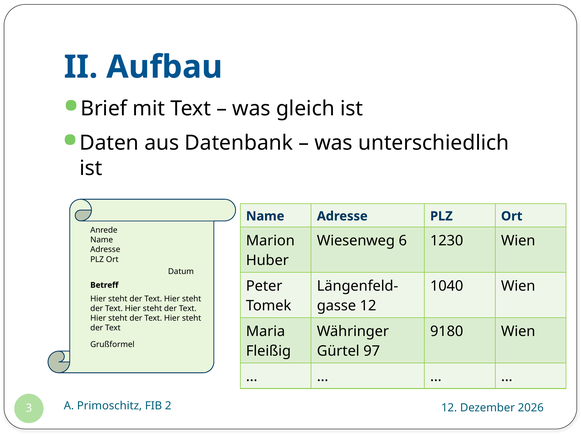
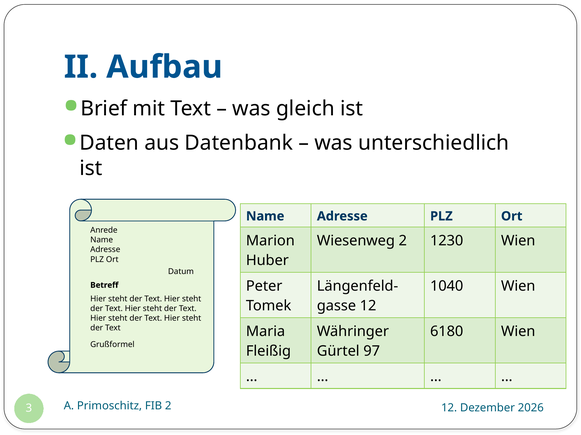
Wiesenweg 6: 6 -> 2 (403, 241)
9180: 9180 -> 6180 (447, 332)
